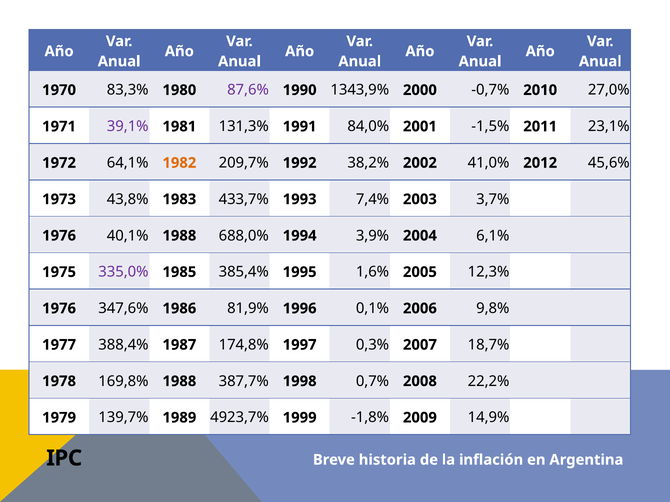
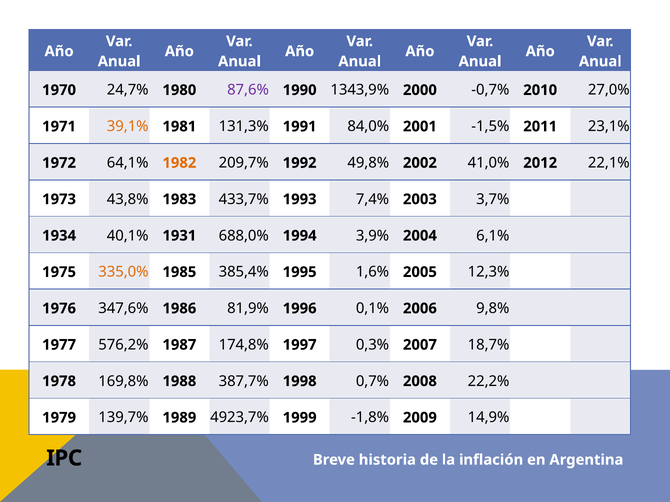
83,3%: 83,3% -> 24,7% (128, 90)
39,1% colour: purple -> orange (128, 127)
38,2%: 38,2% -> 49,8% (368, 163)
45,6%: 45,6% -> 22,1% (609, 163)
1976: 1976 -> 1934 (59, 236)
40,1% 1988: 1988 -> 1931 (179, 236)
335,0% colour: purple -> orange (123, 272)
388,4%: 388,4% -> 576,2% (123, 345)
